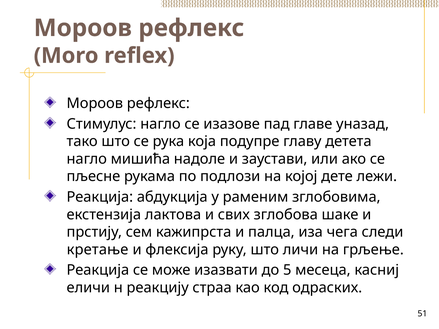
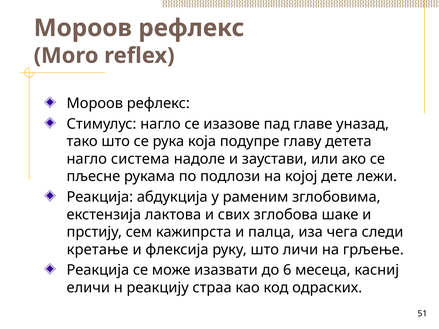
мишића: мишића -> система (140, 159)
5: 5 -> 6 (287, 270)
